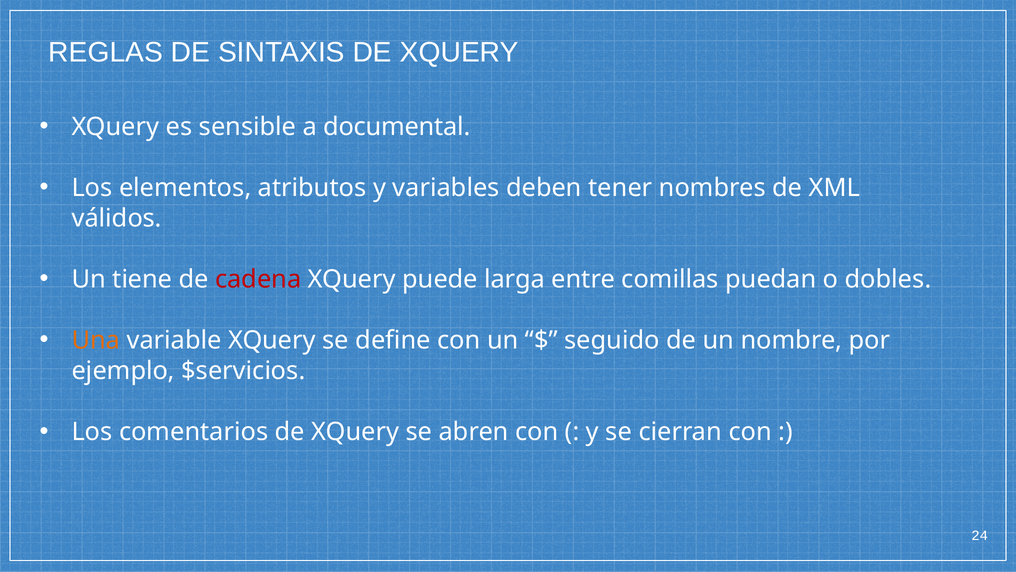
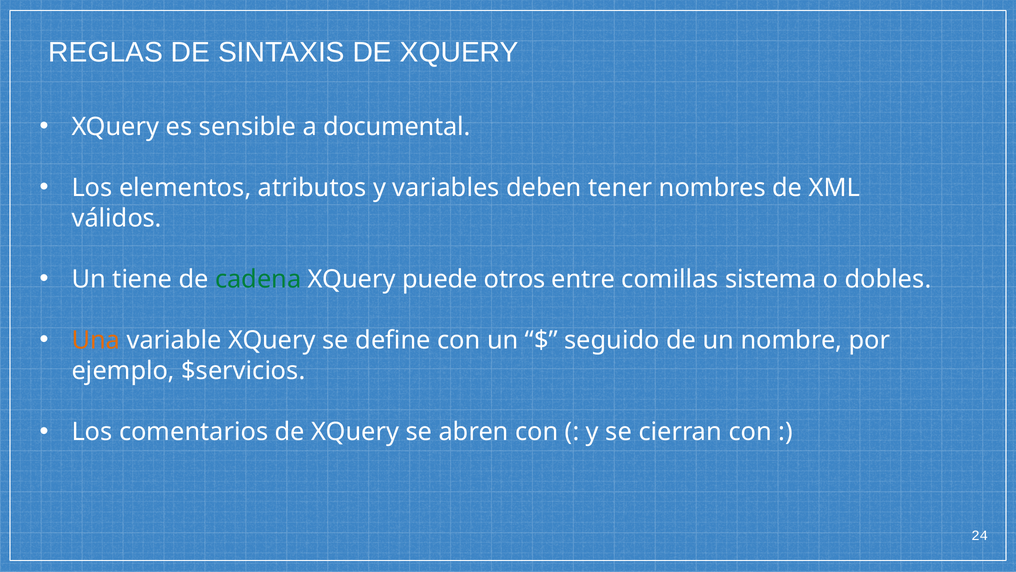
cadena colour: red -> green (258, 279)
larga: larga -> otros (515, 279)
puedan: puedan -> sistema (771, 279)
